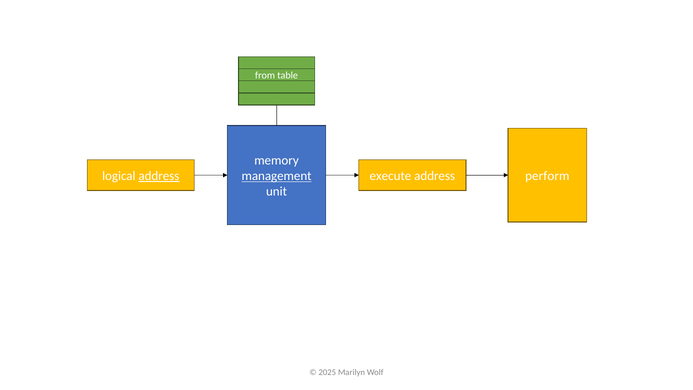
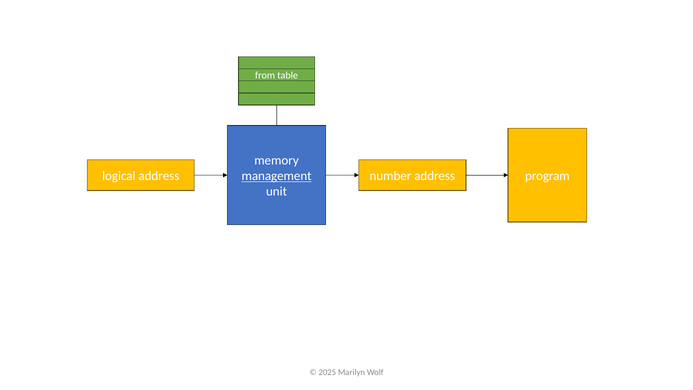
address underline: present -> none (159, 176)
execute: execute -> number (390, 176)
perform: perform -> program (547, 176)
